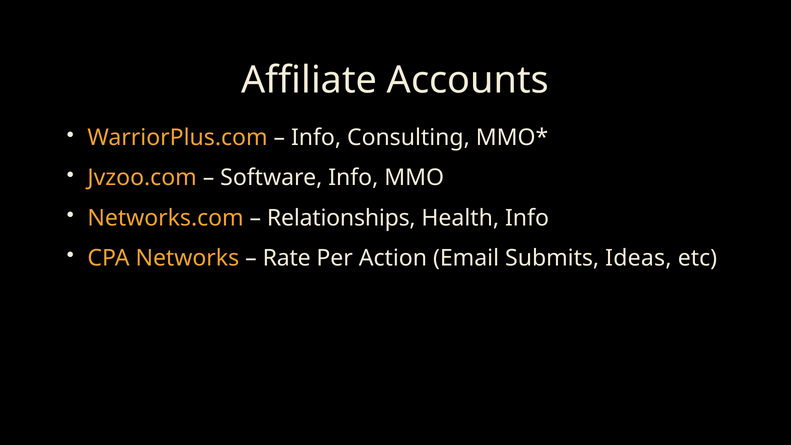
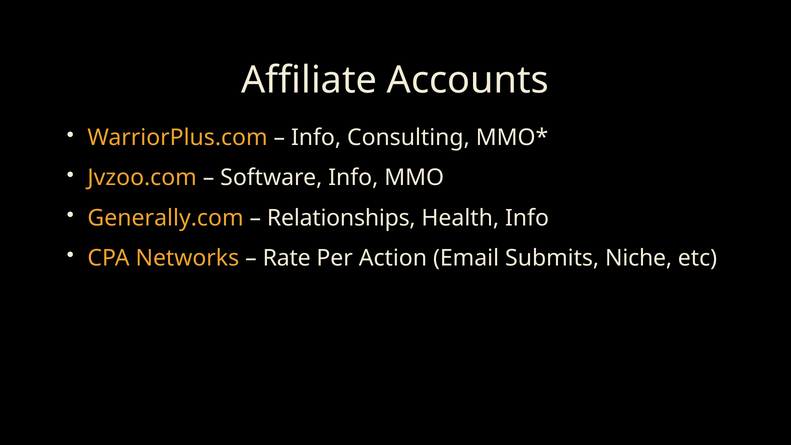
Networks.com: Networks.com -> Generally.com (166, 218)
Ideas: Ideas -> Niche (639, 258)
